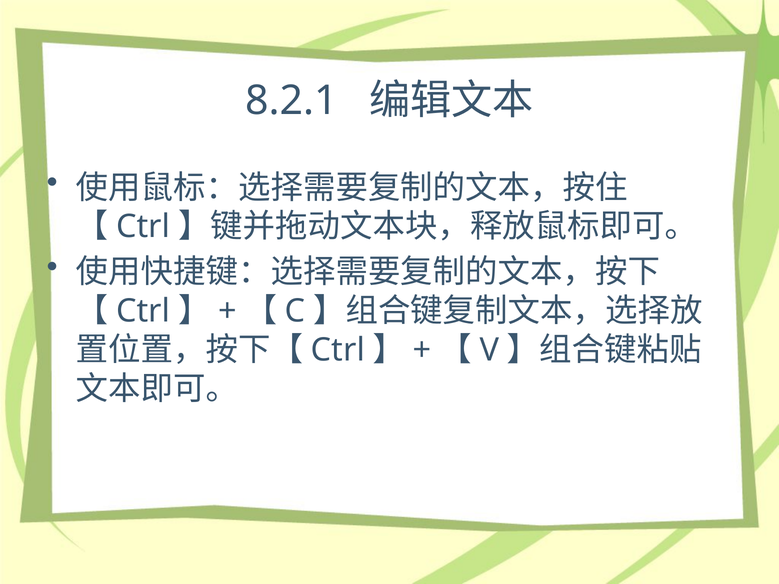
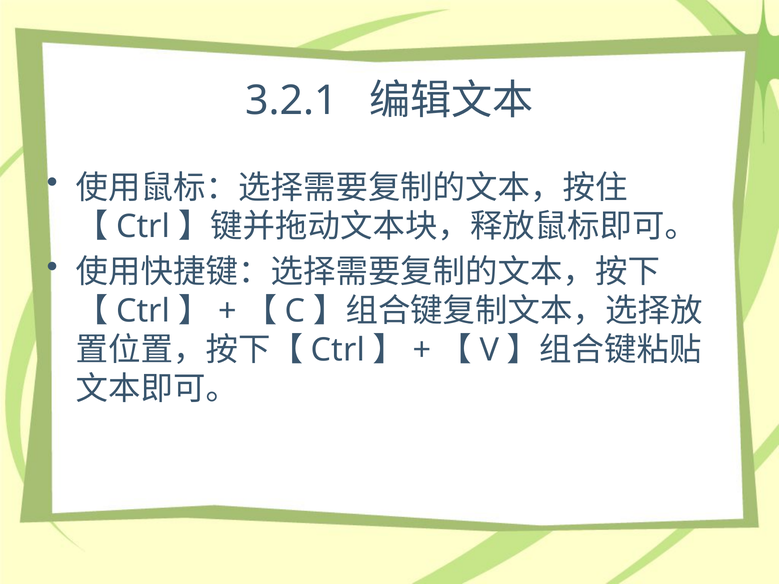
8.2.1: 8.2.1 -> 3.2.1 (292, 101)
